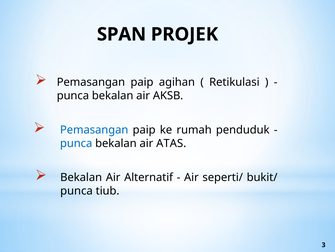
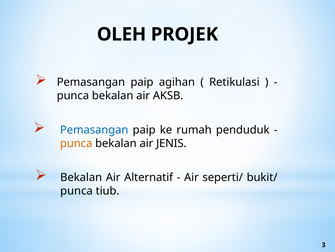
SPAN: SPAN -> OLEH (121, 34)
punca colour: blue -> orange (76, 143)
ATAS: ATAS -> JENIS (171, 143)
